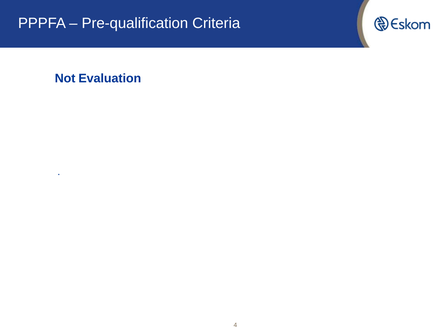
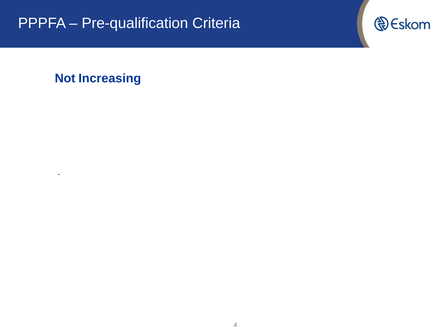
Evaluation: Evaluation -> Increasing (110, 78)
